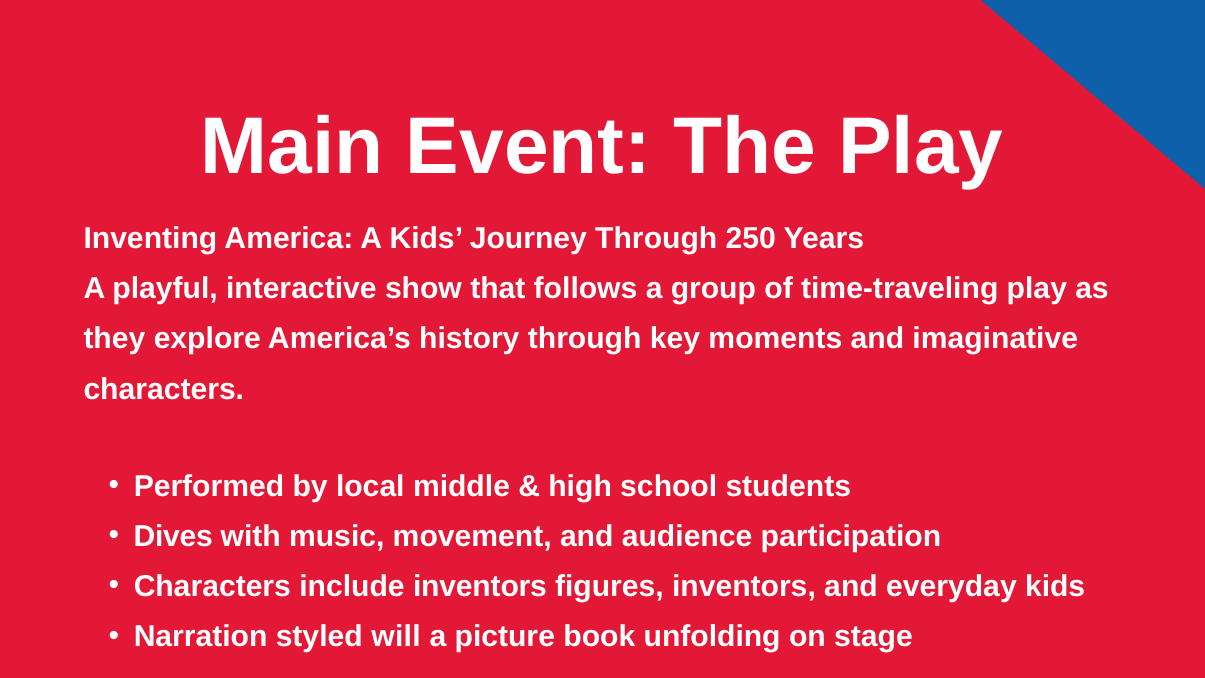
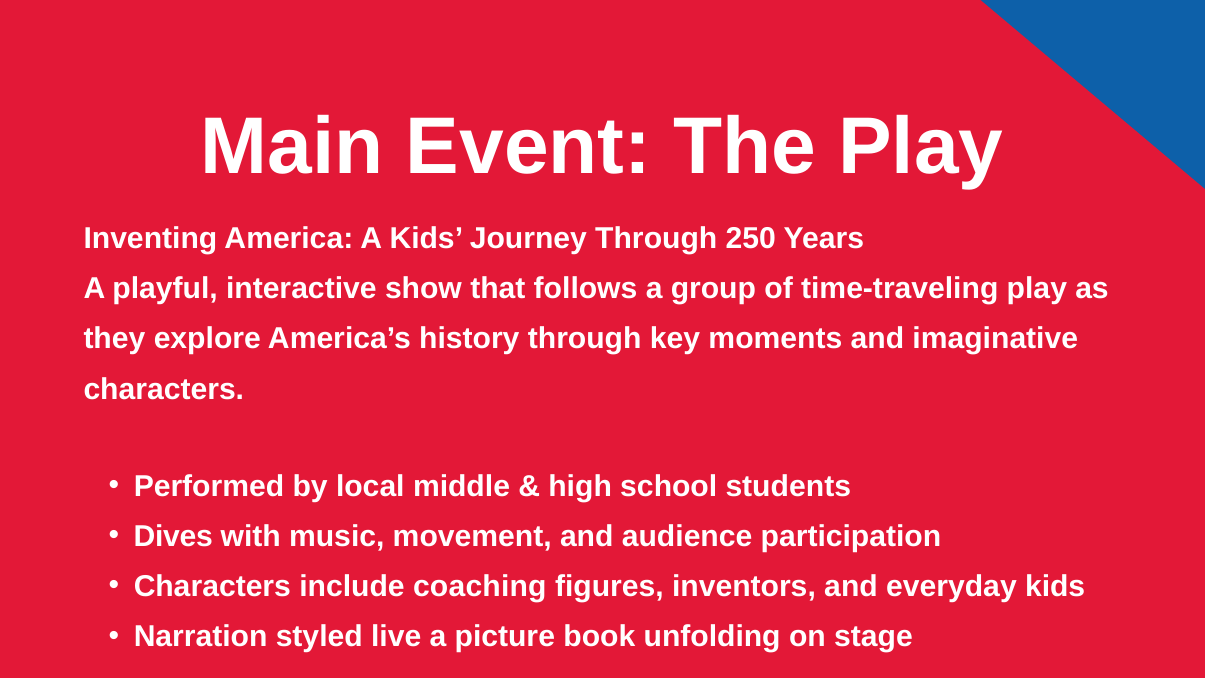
include inventors: inventors -> coaching (480, 586)
will: will -> live (396, 637)
